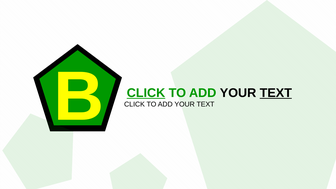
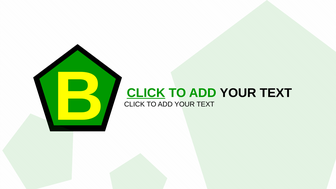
TEXT underline: present -> none (276, 93)
